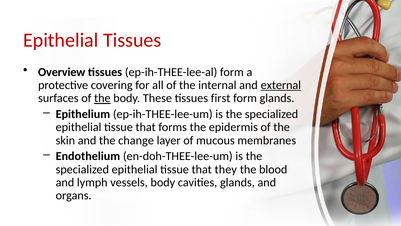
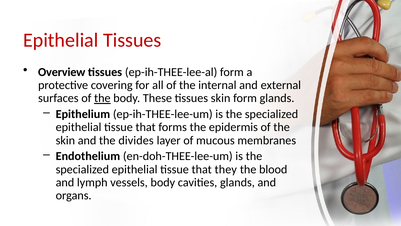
external underline: present -> none (281, 85)
tissues first: first -> skin (221, 98)
change: change -> divides (136, 140)
